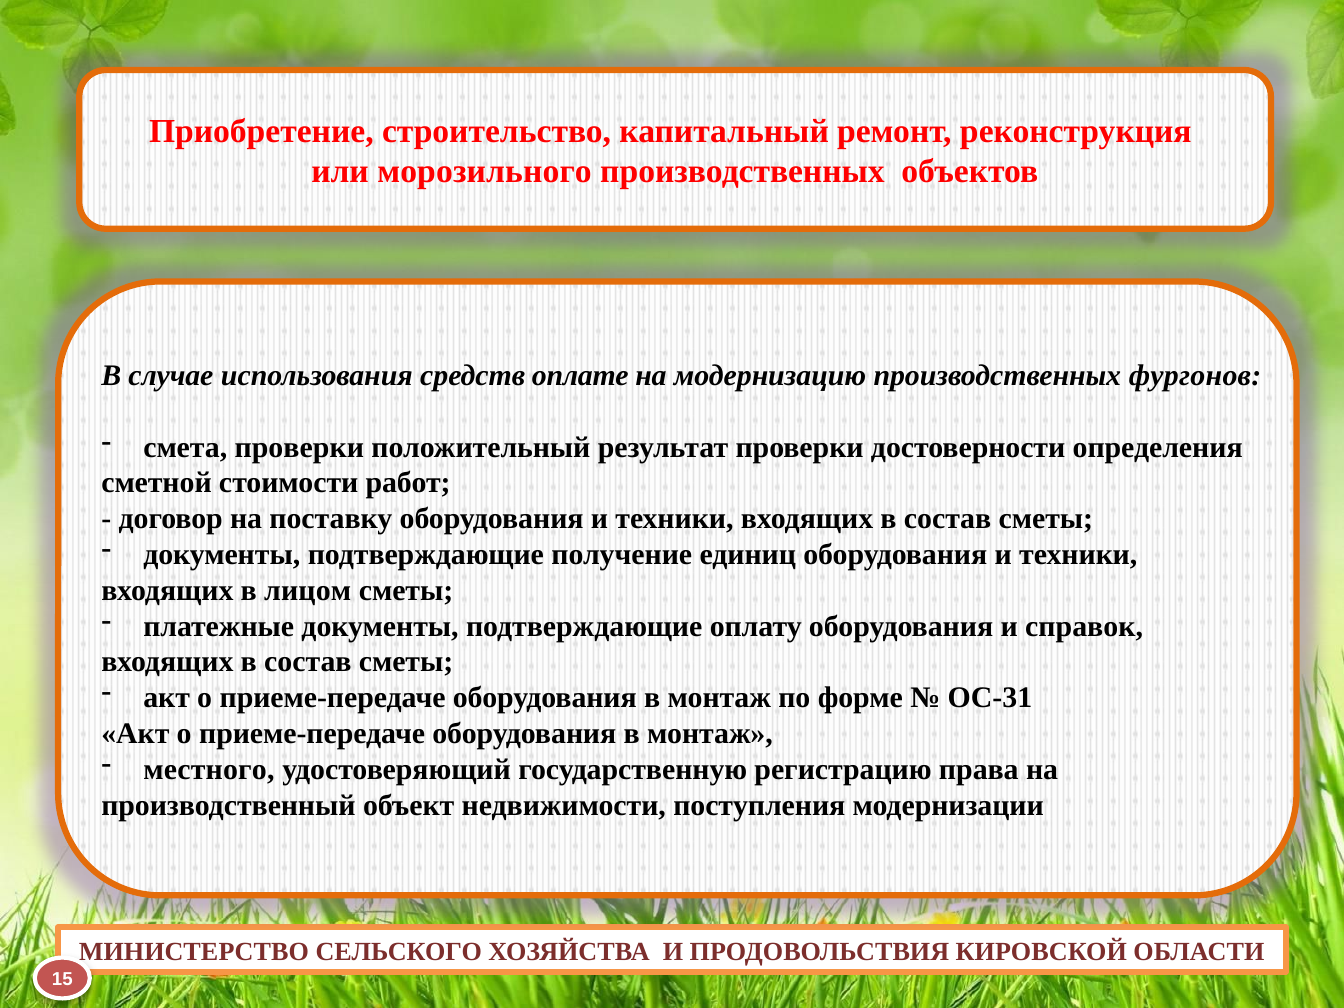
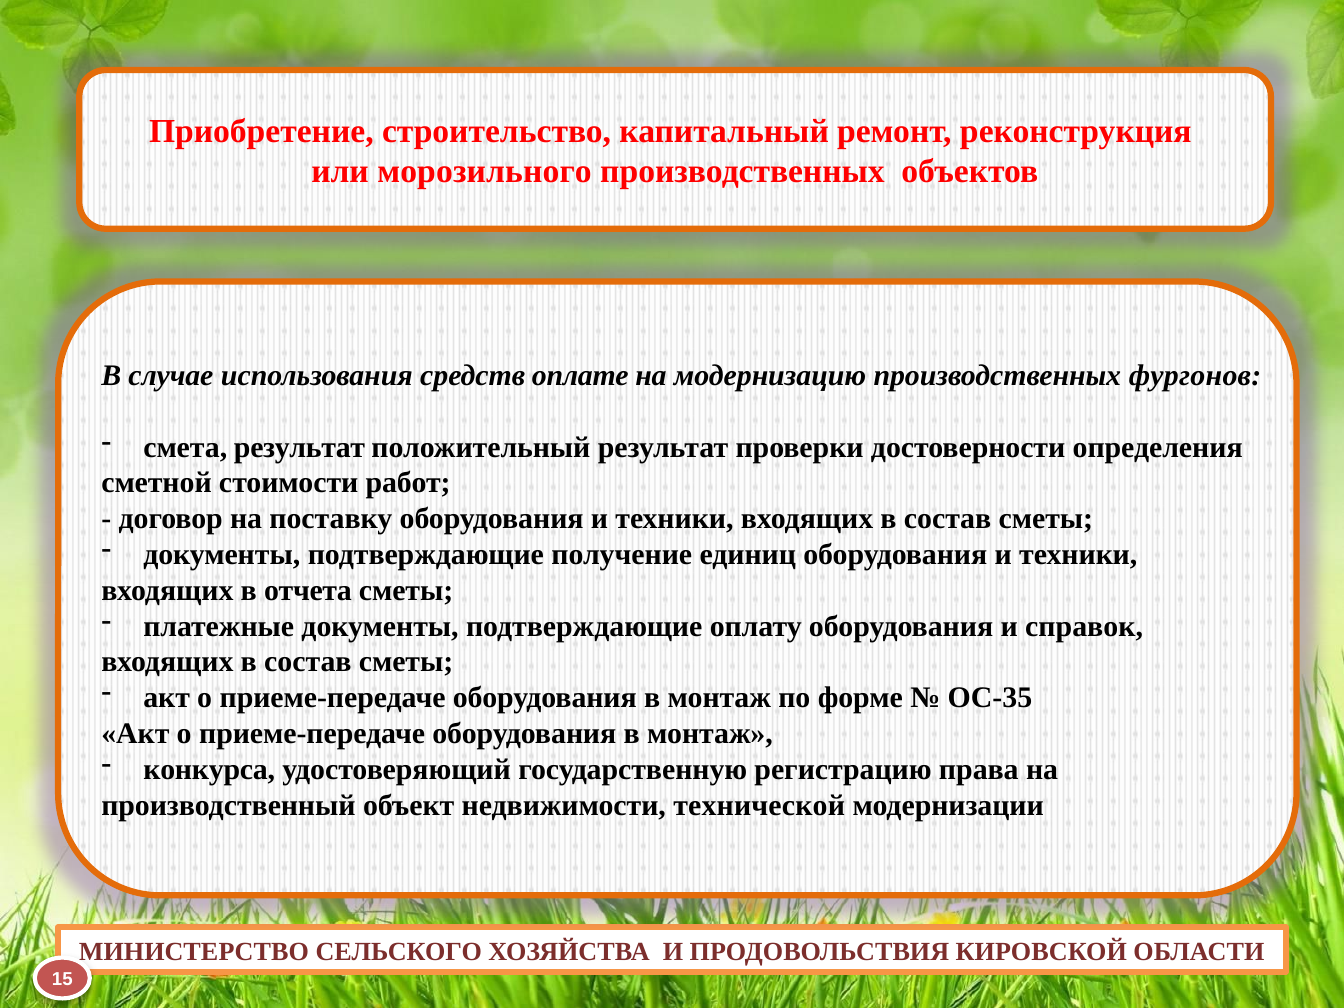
смета проверки: проверки -> результат (300, 447)
лицом: лицом -> отчета (308, 590)
ОС-31: ОС-31 -> ОС-35 (990, 698)
местного: местного -> конкурса (209, 770)
поступления: поступления -> технической (759, 805)
